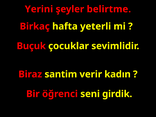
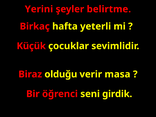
Buçuk: Buçuk -> Küçük (31, 46)
santim: santim -> olduğu (61, 74)
kadın: kadın -> masa (117, 74)
